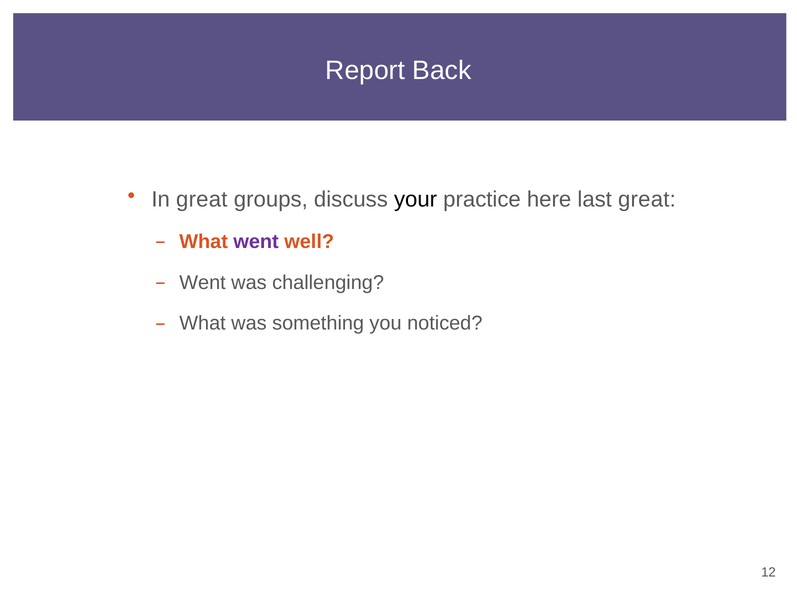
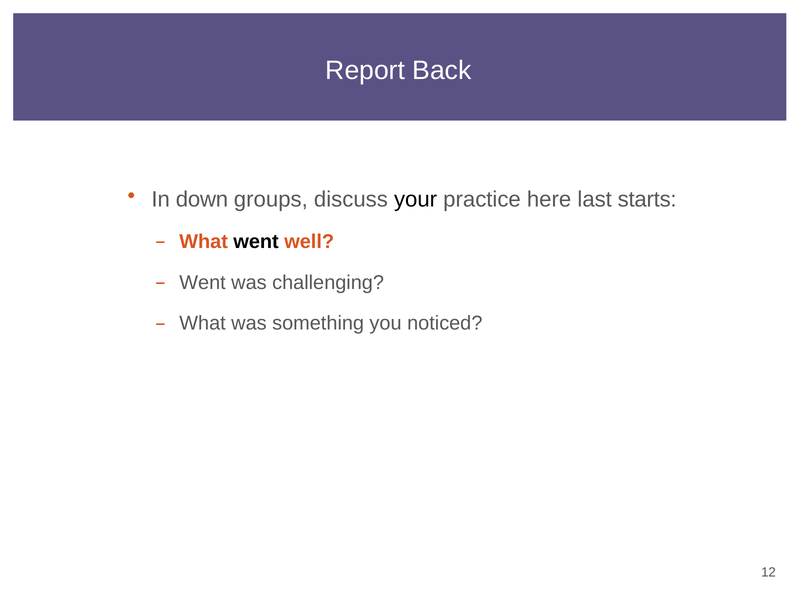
In great: great -> down (202, 199)
last great: great -> starts (647, 199)
went colour: purple -> black (256, 241)
